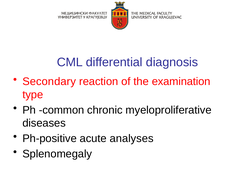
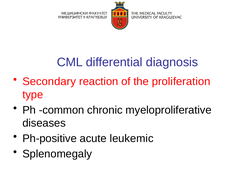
examination: examination -> proliferation (181, 82)
analyses: analyses -> leukemic (132, 139)
